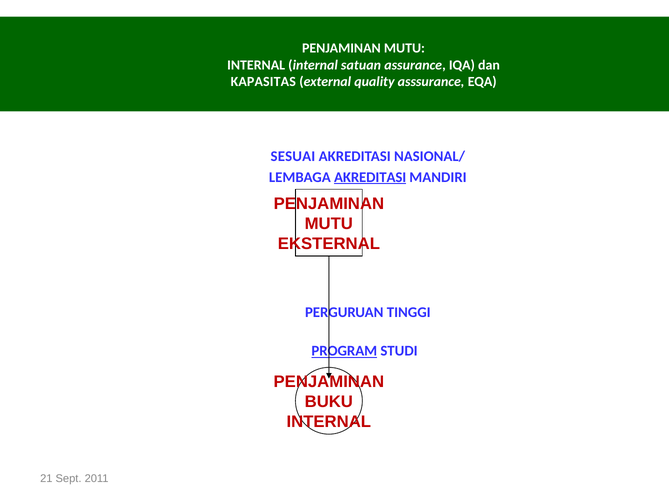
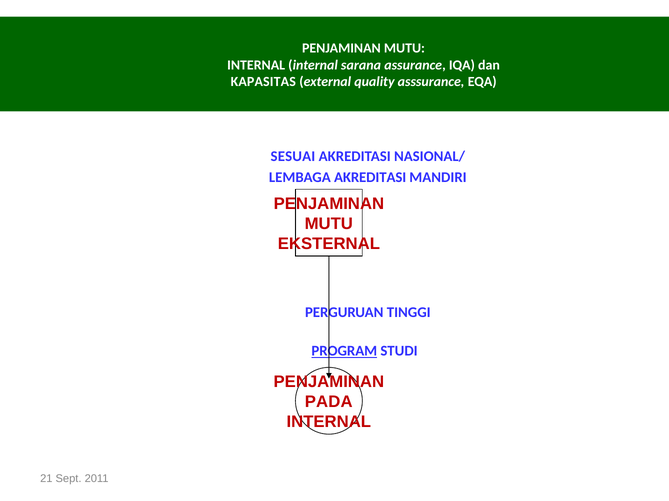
satuan: satuan -> sarana (361, 65)
AKREDITASI underline: present -> none (370, 178)
BUKU: BUKU -> PADA (329, 403)
